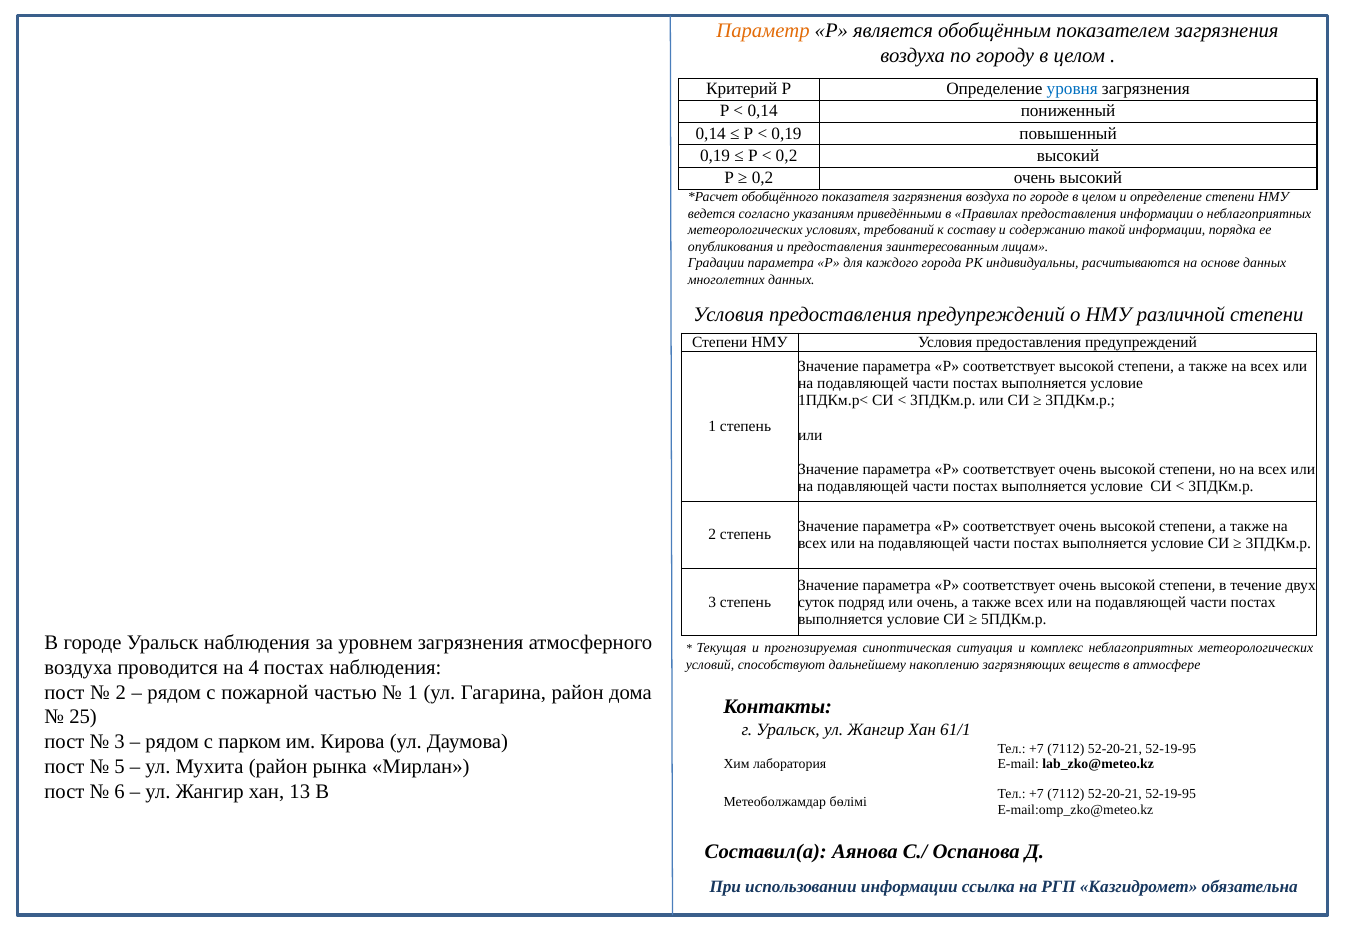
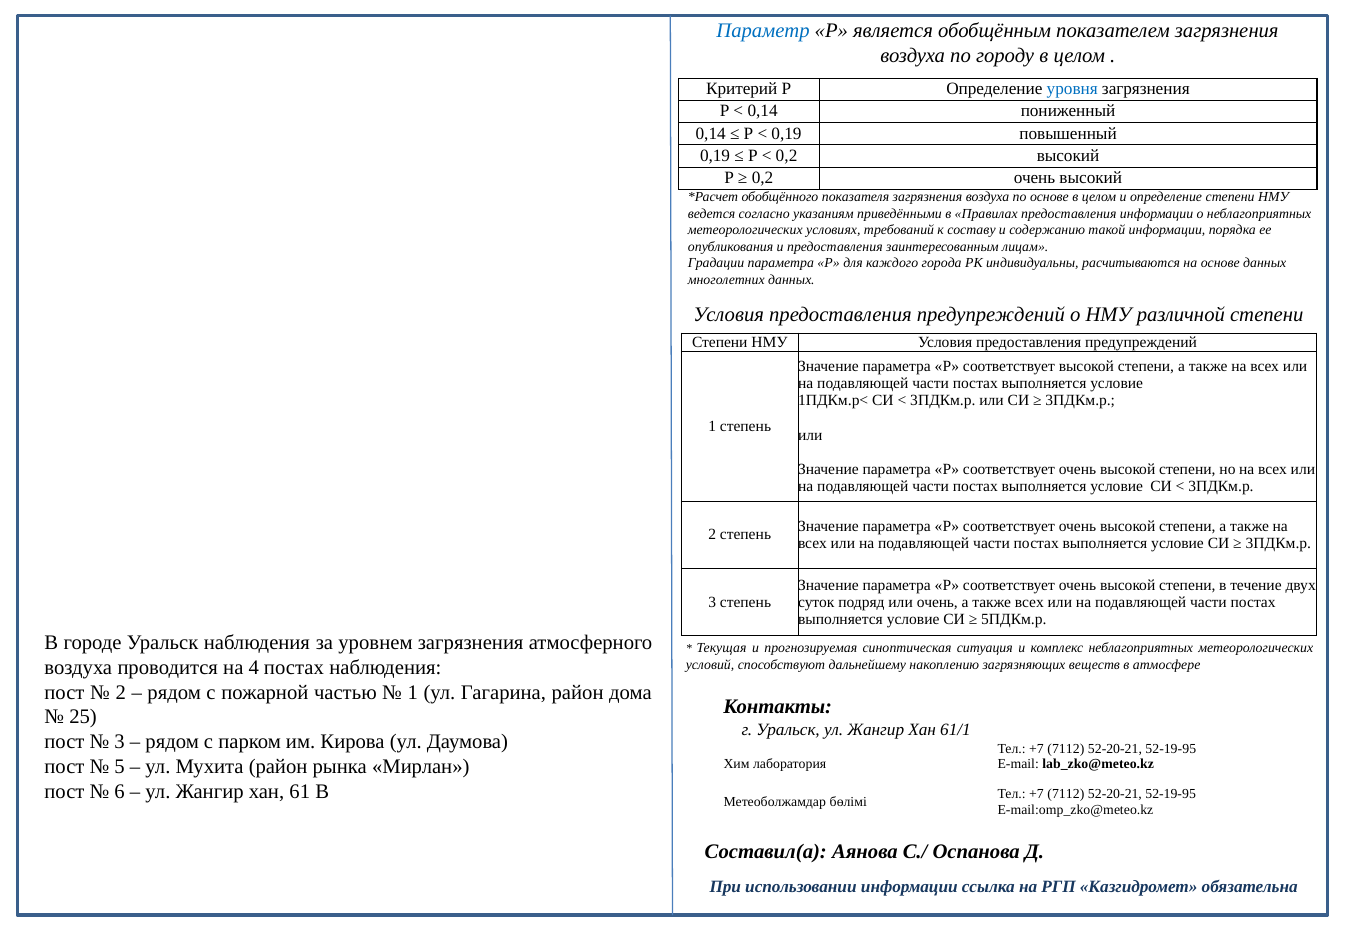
Параметр colour: orange -> blue (763, 31)
по городе: городе -> основе (1049, 197)
13: 13 -> 61 (300, 792)
